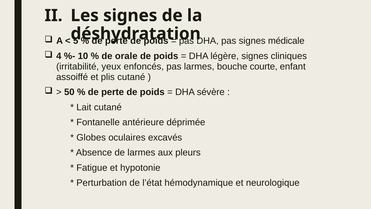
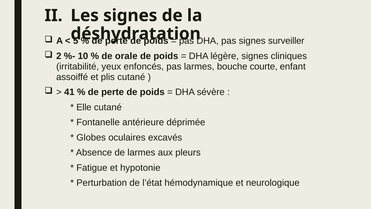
médicale: médicale -> surveiller (286, 41)
4: 4 -> 2 (59, 56)
50: 50 -> 41 (69, 92)
Lait: Lait -> Elle (84, 107)
